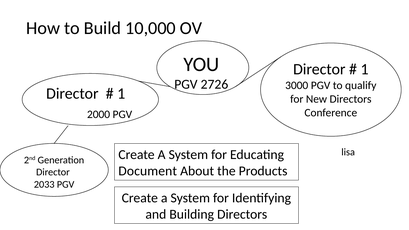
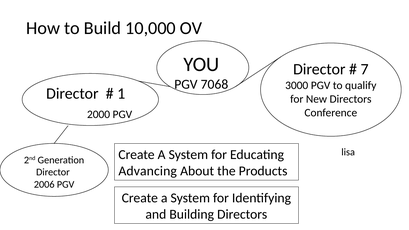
1: 1 -> 7 (365, 69)
2726: 2726 -> 7068 (214, 84)
Document: Document -> Advancing (148, 171)
2033: 2033 -> 2006 (44, 185)
